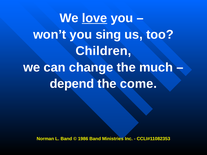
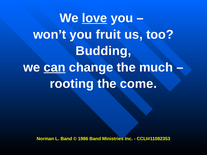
sing: sing -> fruit (108, 35)
Children: Children -> Budding (103, 51)
can underline: none -> present (55, 67)
depend: depend -> rooting (72, 84)
